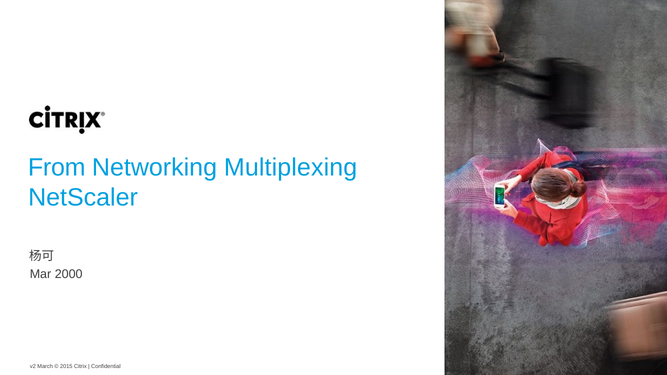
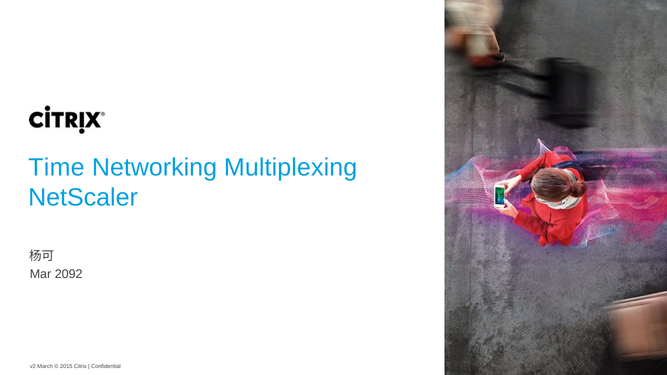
From: From -> Time (56, 167)
2000: 2000 -> 2092 (69, 275)
